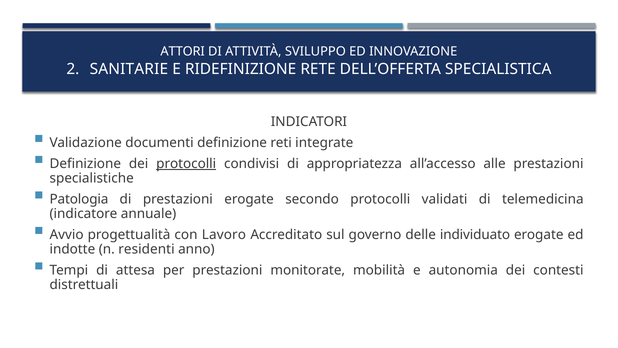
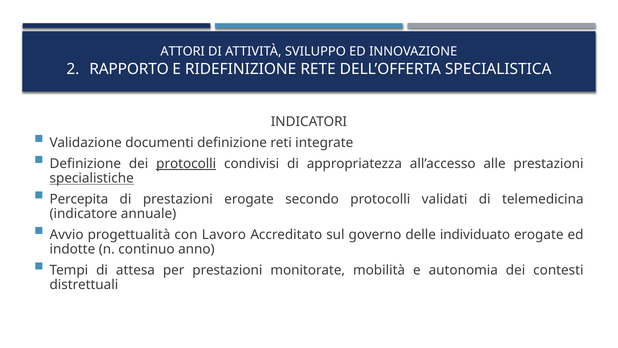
SANITARIE: SANITARIE -> RAPPORTO (129, 69)
specialistiche underline: none -> present (92, 178)
Patologia: Patologia -> Percepita (79, 199)
residenti: residenti -> continuo (146, 249)
